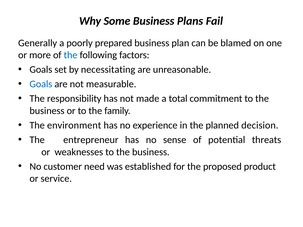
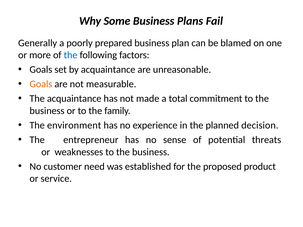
by necessitating: necessitating -> acquaintance (108, 70)
Goals colour: blue -> orange (41, 84)
The responsibility: responsibility -> acquaintance (74, 99)
